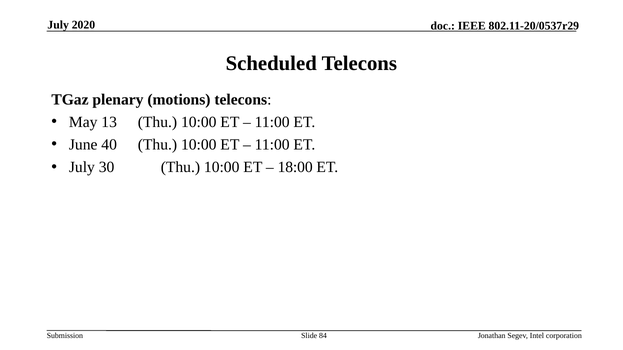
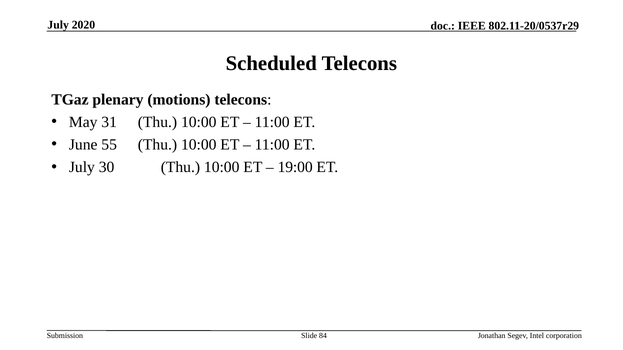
13: 13 -> 31 (109, 122)
40: 40 -> 55 (109, 145)
18:00: 18:00 -> 19:00 (295, 167)
